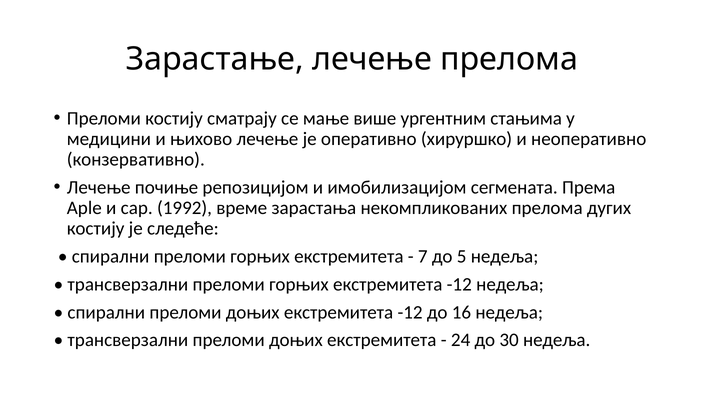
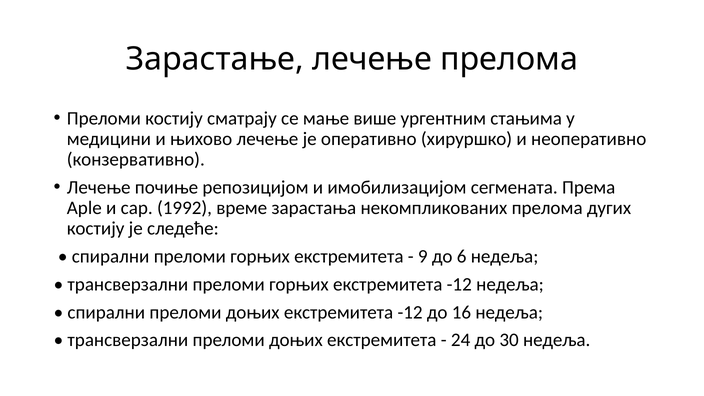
7: 7 -> 9 (423, 256)
5: 5 -> 6 (462, 256)
